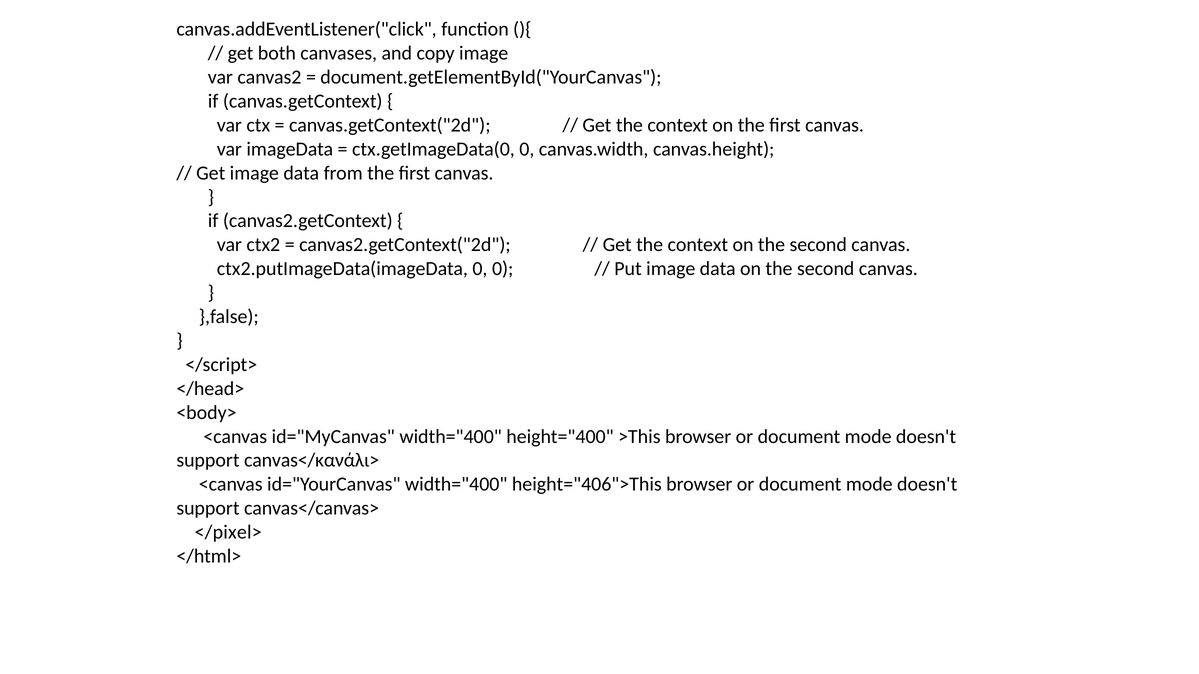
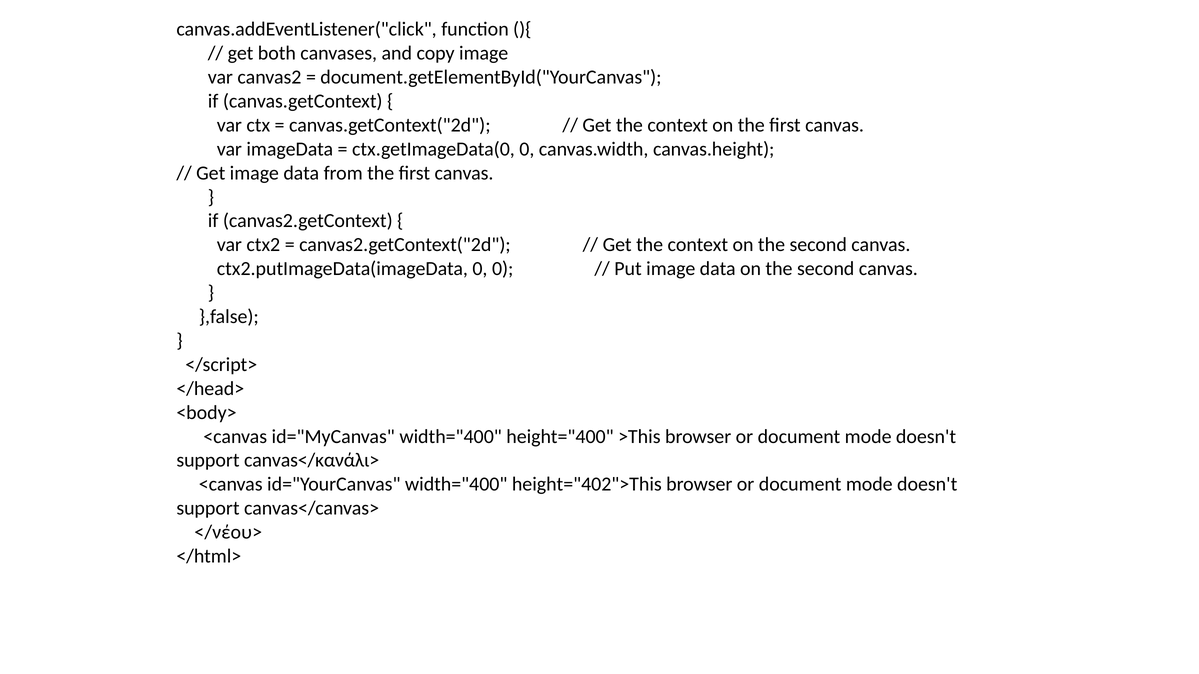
height="406">This: height="406">This -> height="402">This (587, 485)
</pixel>: </pixel> -> </νέου> (228, 533)
